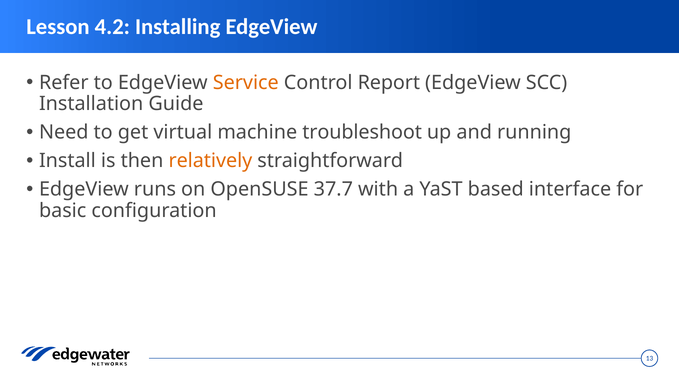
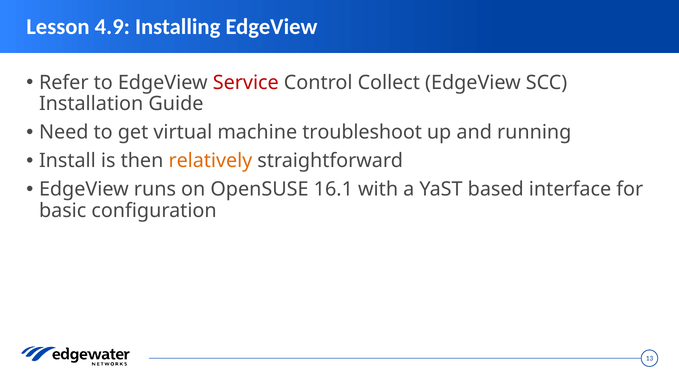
4.2: 4.2 -> 4.9 (112, 27)
Service colour: orange -> red (246, 83)
Report: Report -> Collect (389, 83)
37.7: 37.7 -> 16.1 (333, 189)
